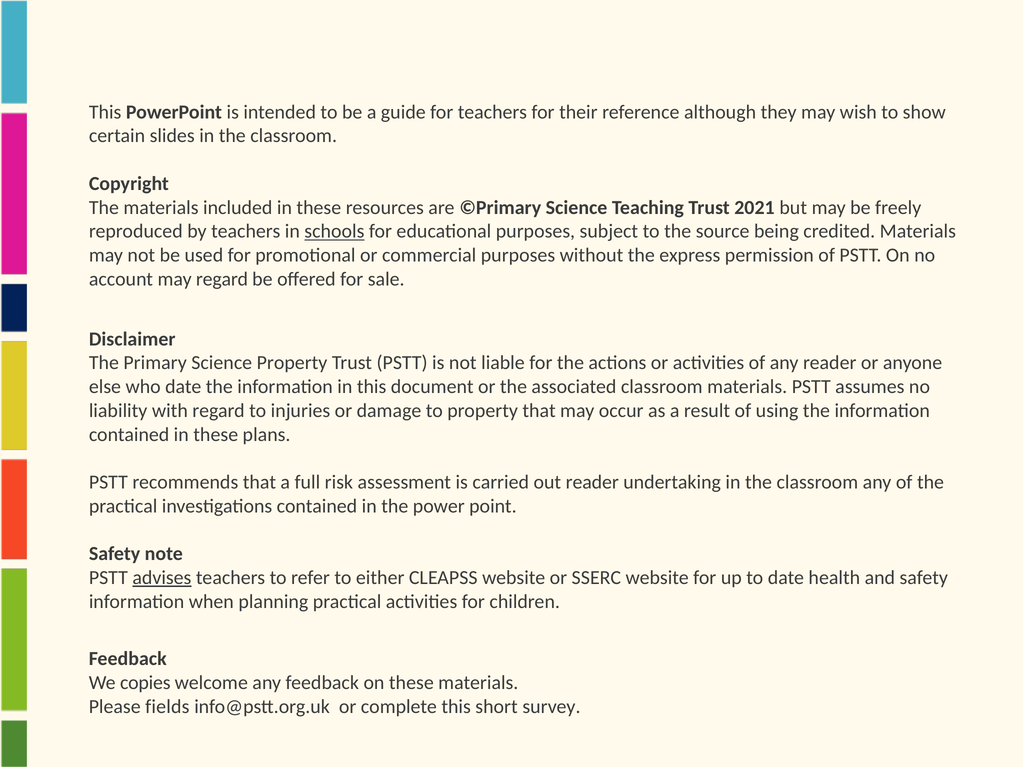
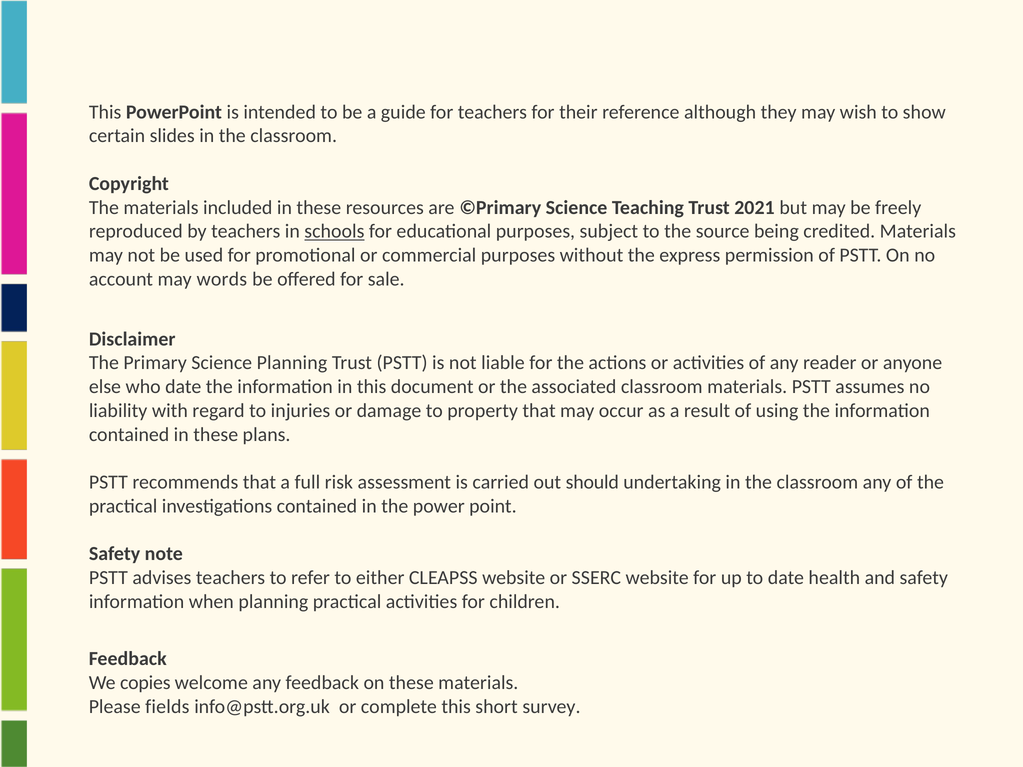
may regard: regard -> words (222, 279)
Science Property: Property -> Planning (292, 363)
out reader: reader -> should (592, 482)
advises underline: present -> none (162, 578)
